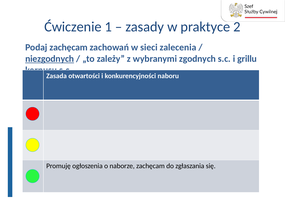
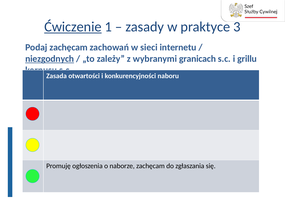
Ćwiczenie underline: none -> present (73, 27)
2: 2 -> 3 (237, 27)
zalecenia: zalecenia -> internetu (178, 47)
zgodnych: zgodnych -> granicach (197, 59)
